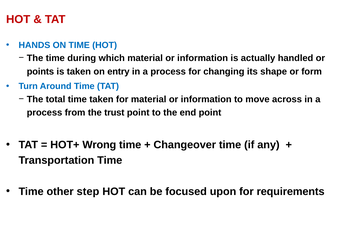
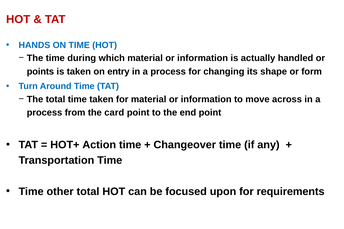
trust: trust -> card (114, 113)
Wrong: Wrong -> Action (99, 145)
other step: step -> total (88, 192)
